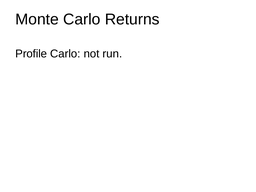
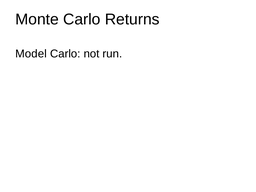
Profile: Profile -> Model (31, 54)
